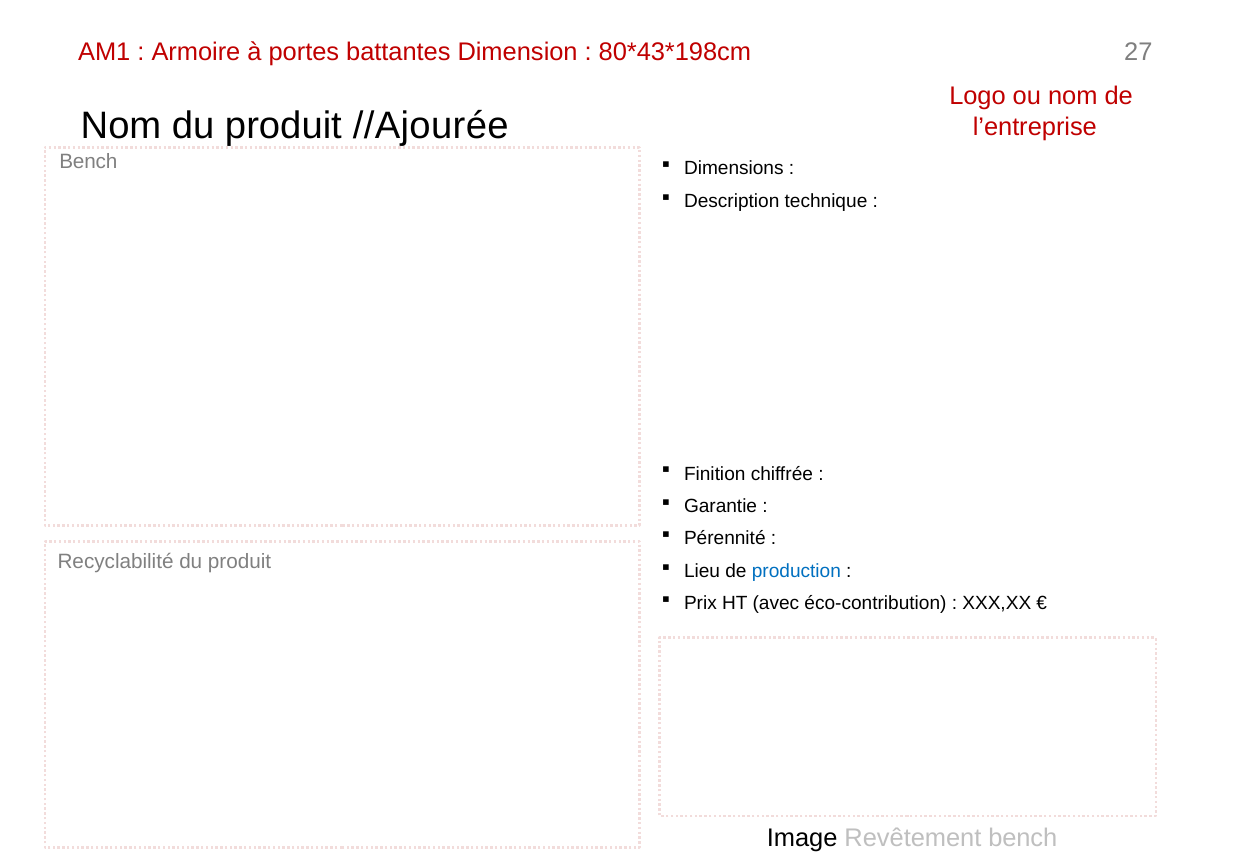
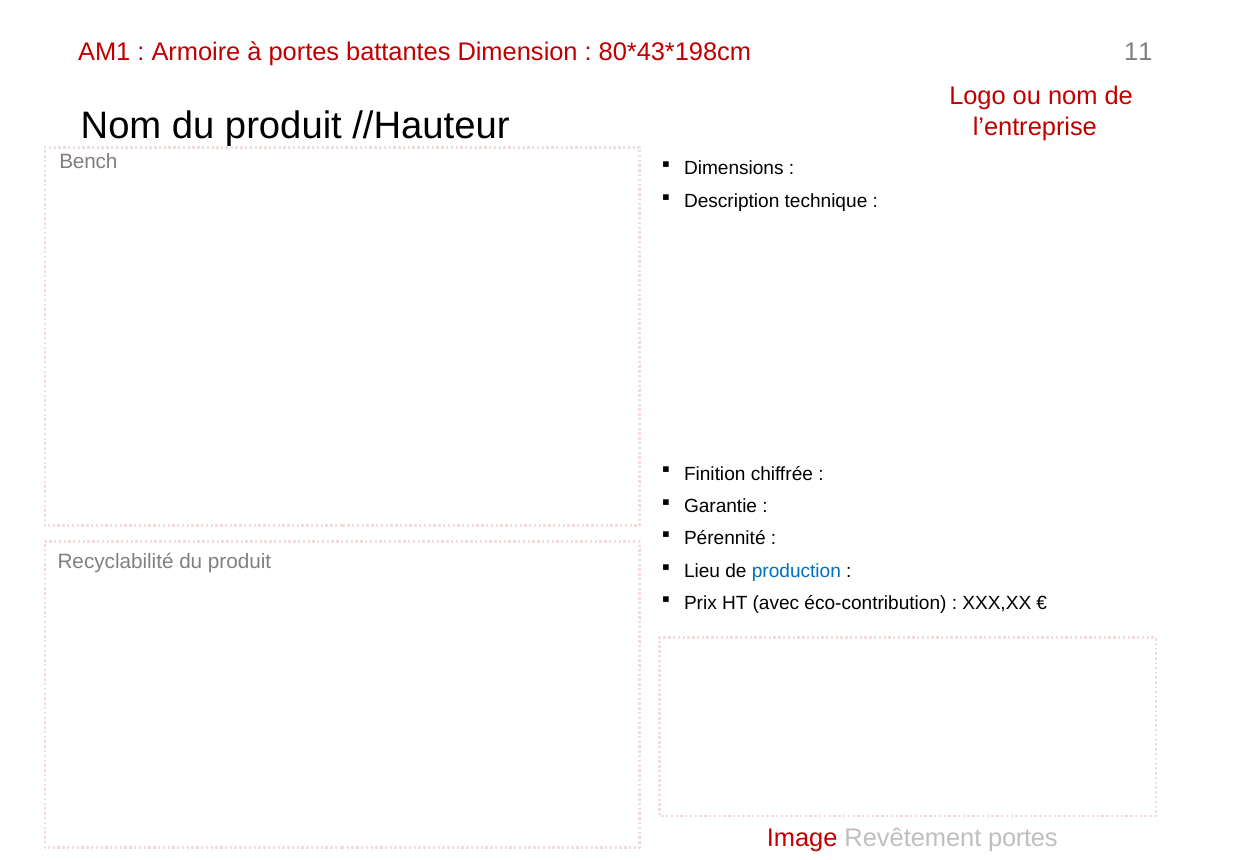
27: 27 -> 11 (1138, 52)
//Ajourée: //Ajourée -> //Hauteur (431, 126)
Image colour: black -> red (802, 838)
Revêtement bench: bench -> portes (1023, 838)
